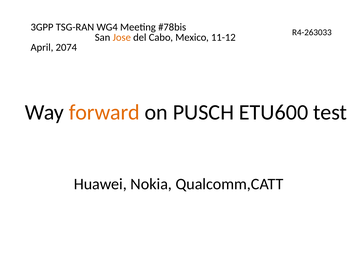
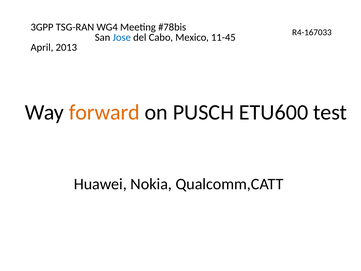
R4-263033: R4-263033 -> R4-167033 (312, 32)
Jose colour: orange -> blue (122, 37)
11-12: 11-12 -> 11-45 (223, 37)
2074: 2074 -> 2013 (66, 47)
